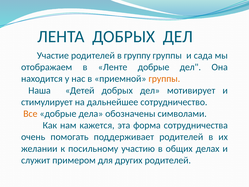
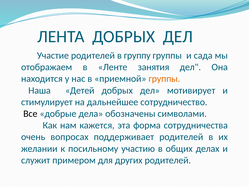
Ленте добрые: добрые -> занятия (154, 67)
Все colour: orange -> black (30, 114)
помогать: помогать -> вопросах (70, 137)
